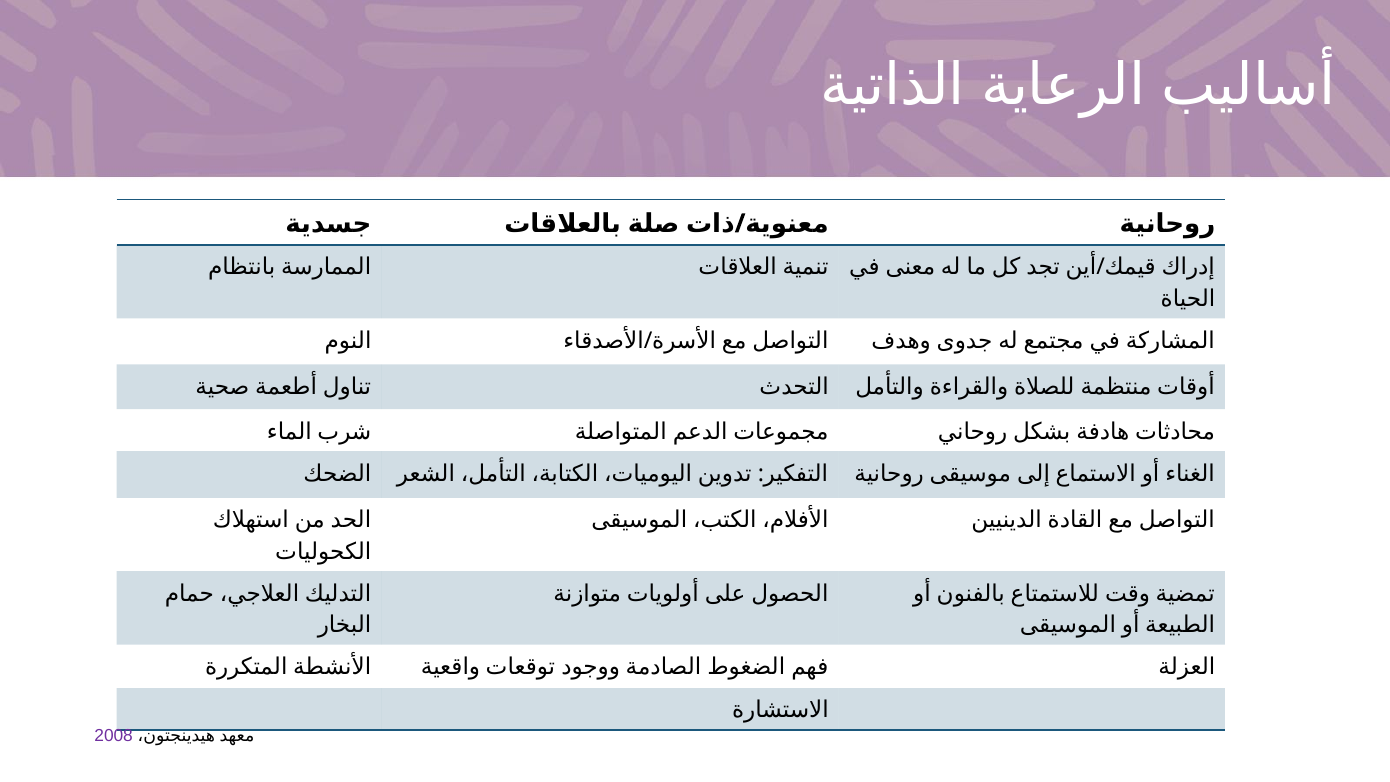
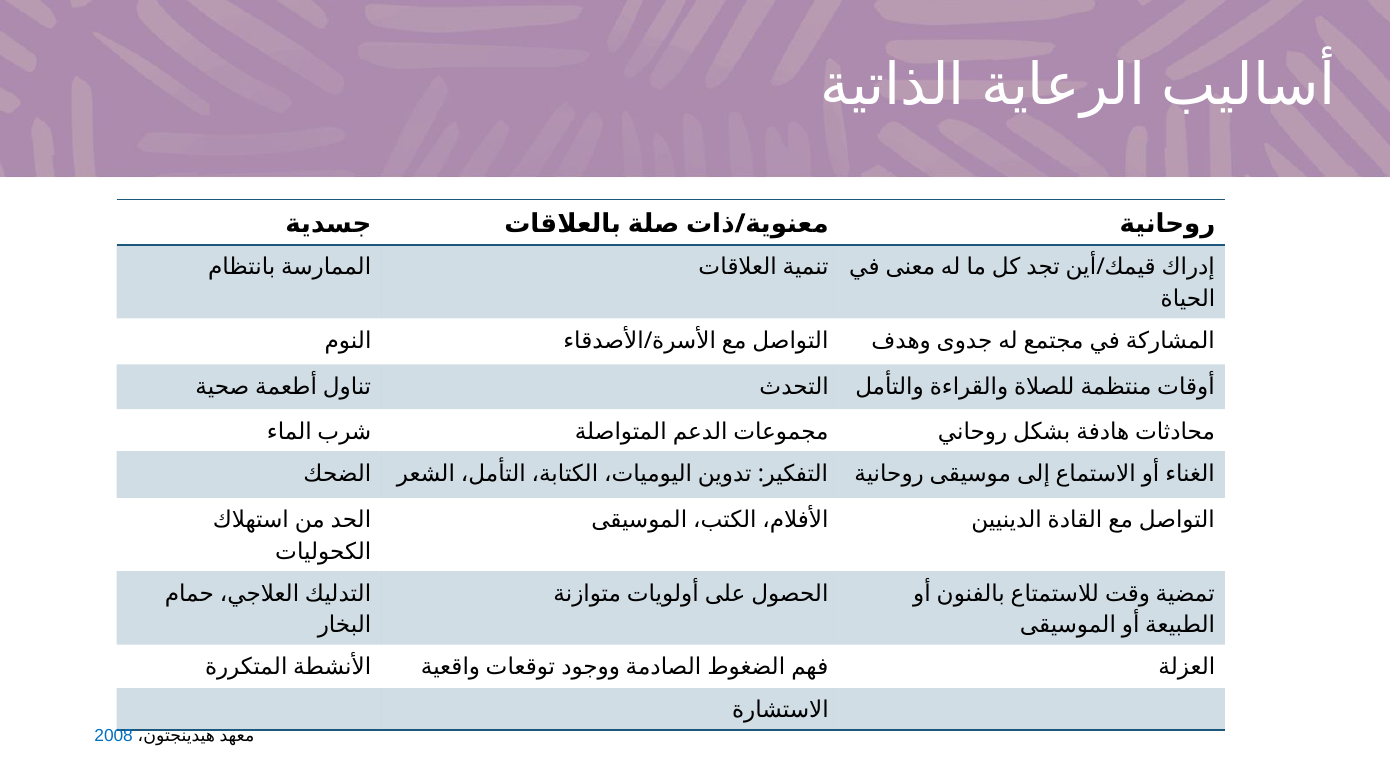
2008 colour: purple -> blue (114, 736)
